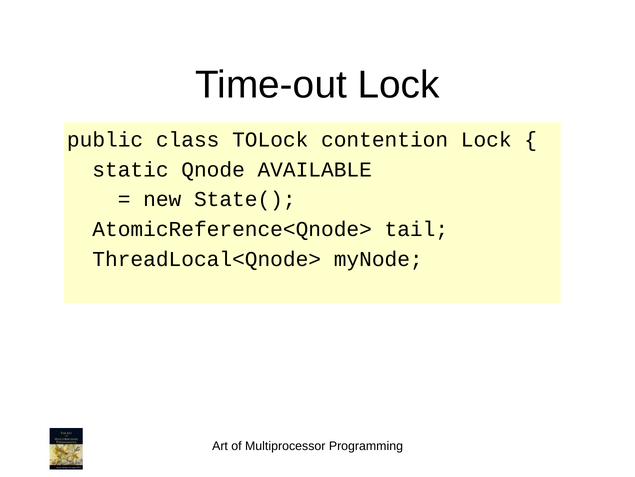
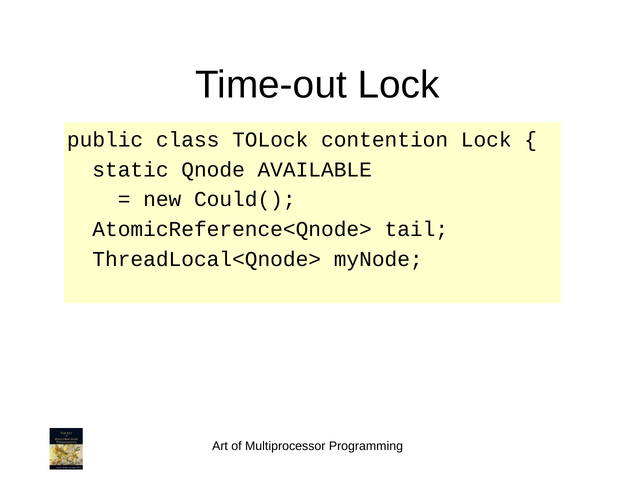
State(: State( -> Could( (245, 199)
